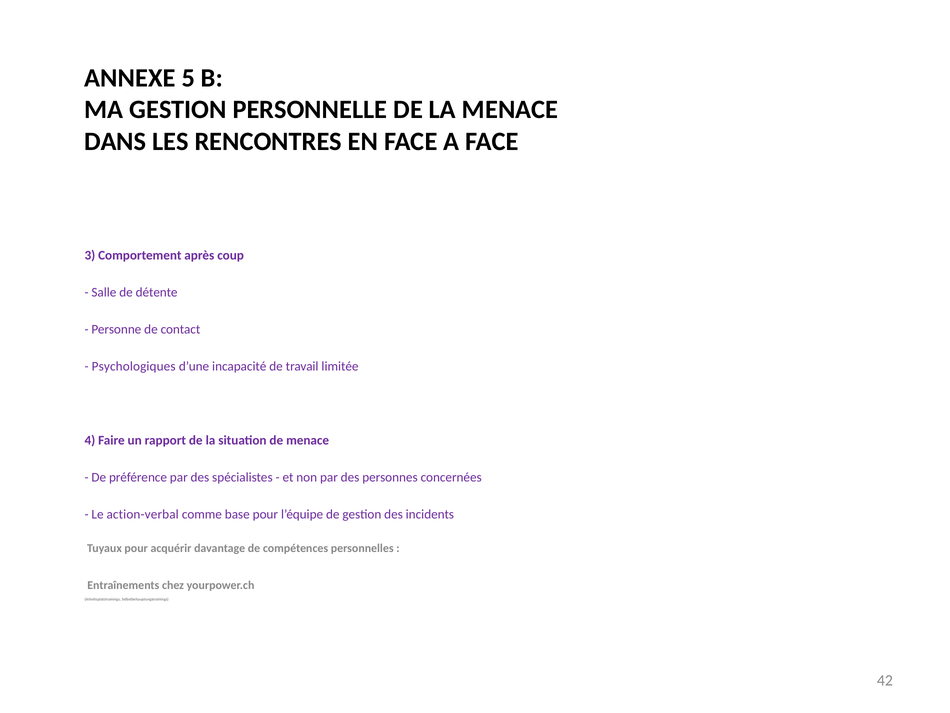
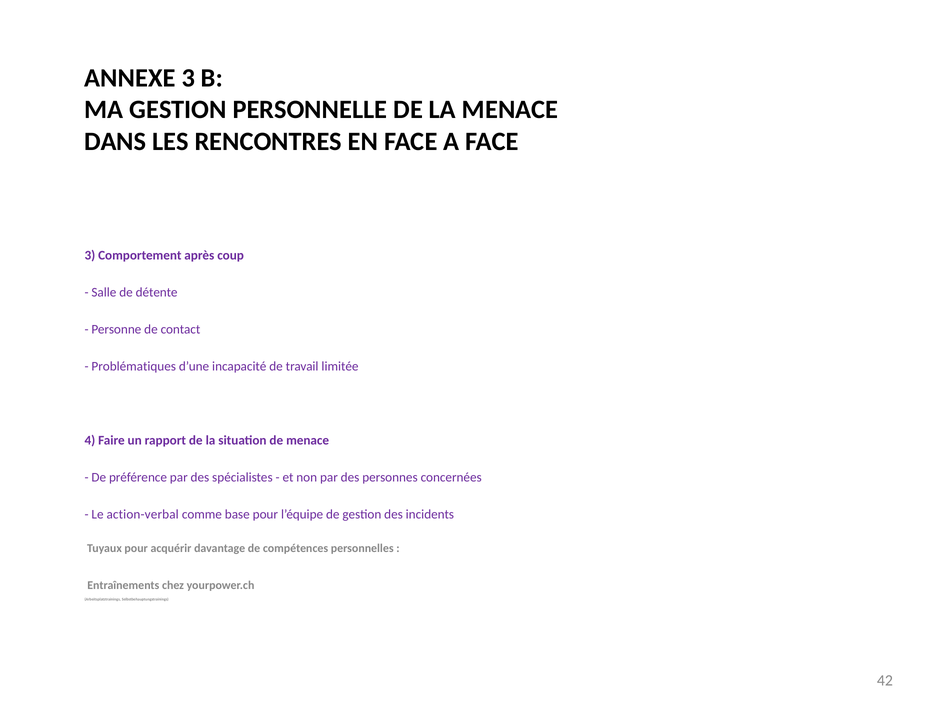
ANNEXE 5: 5 -> 3 (188, 78)
Psychologiques: Psychologiques -> Problématiques (134, 366)
